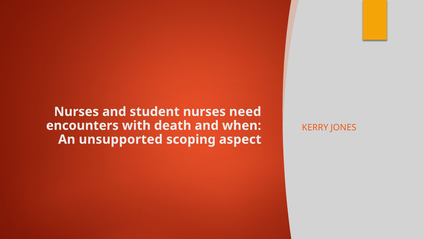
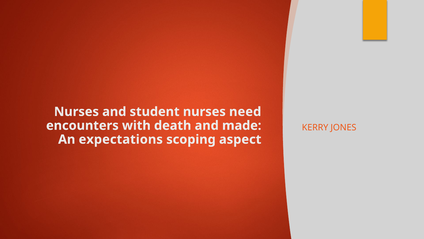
when: when -> made (242, 125)
unsupported: unsupported -> expectations (121, 139)
